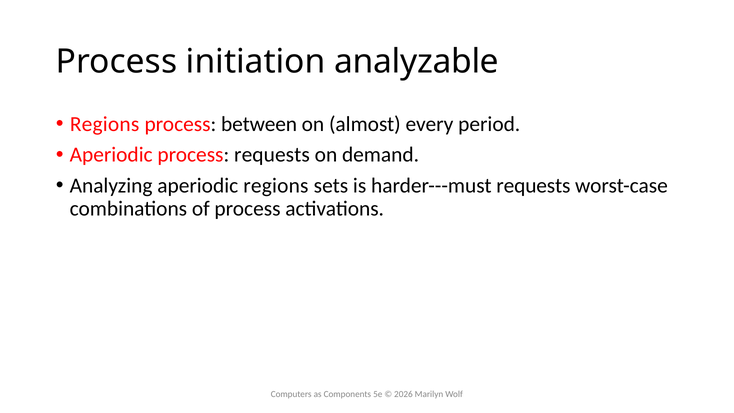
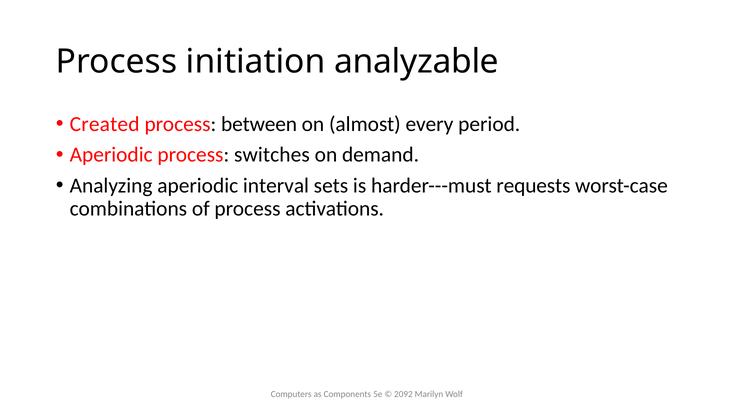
Regions: Regions -> Created (105, 124)
process requests: requests -> switches (272, 155)
aperiodic regions: regions -> interval (276, 186)
2026: 2026 -> 2092 (403, 394)
